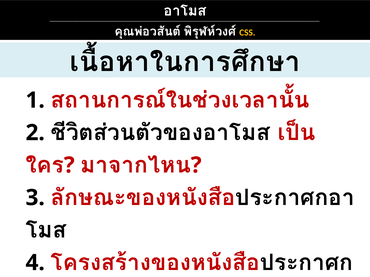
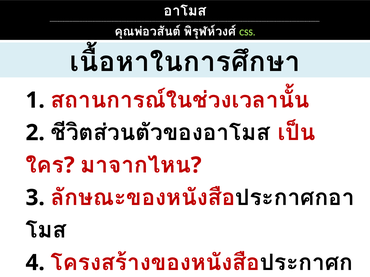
CSS colour: yellow -> light green (247, 33)
